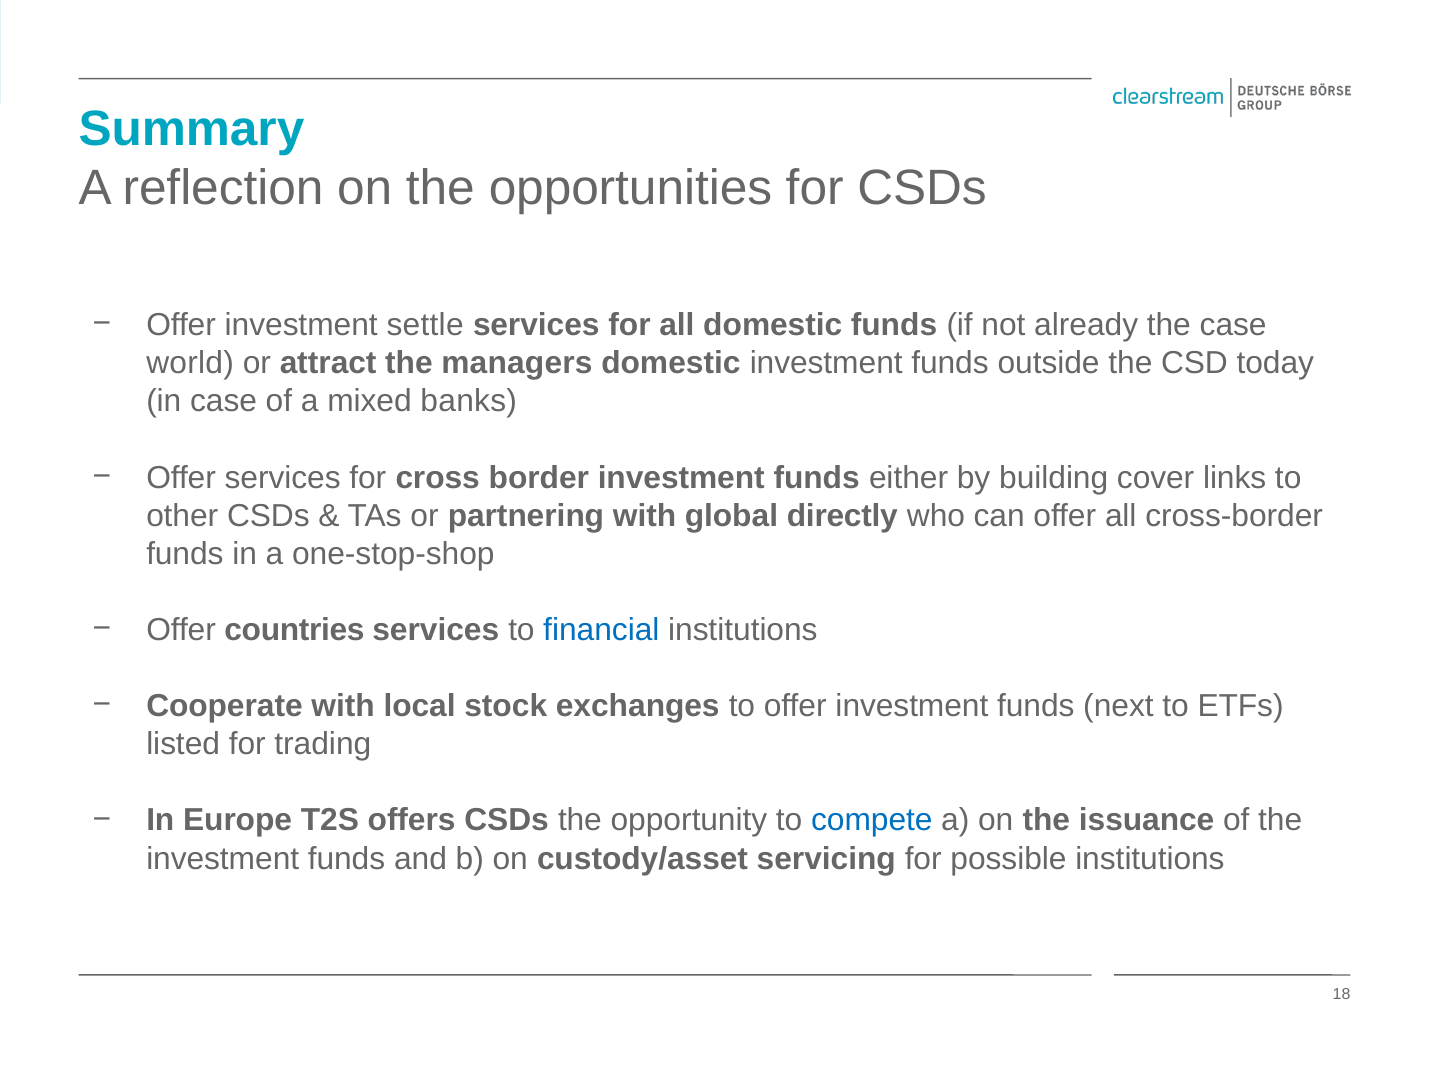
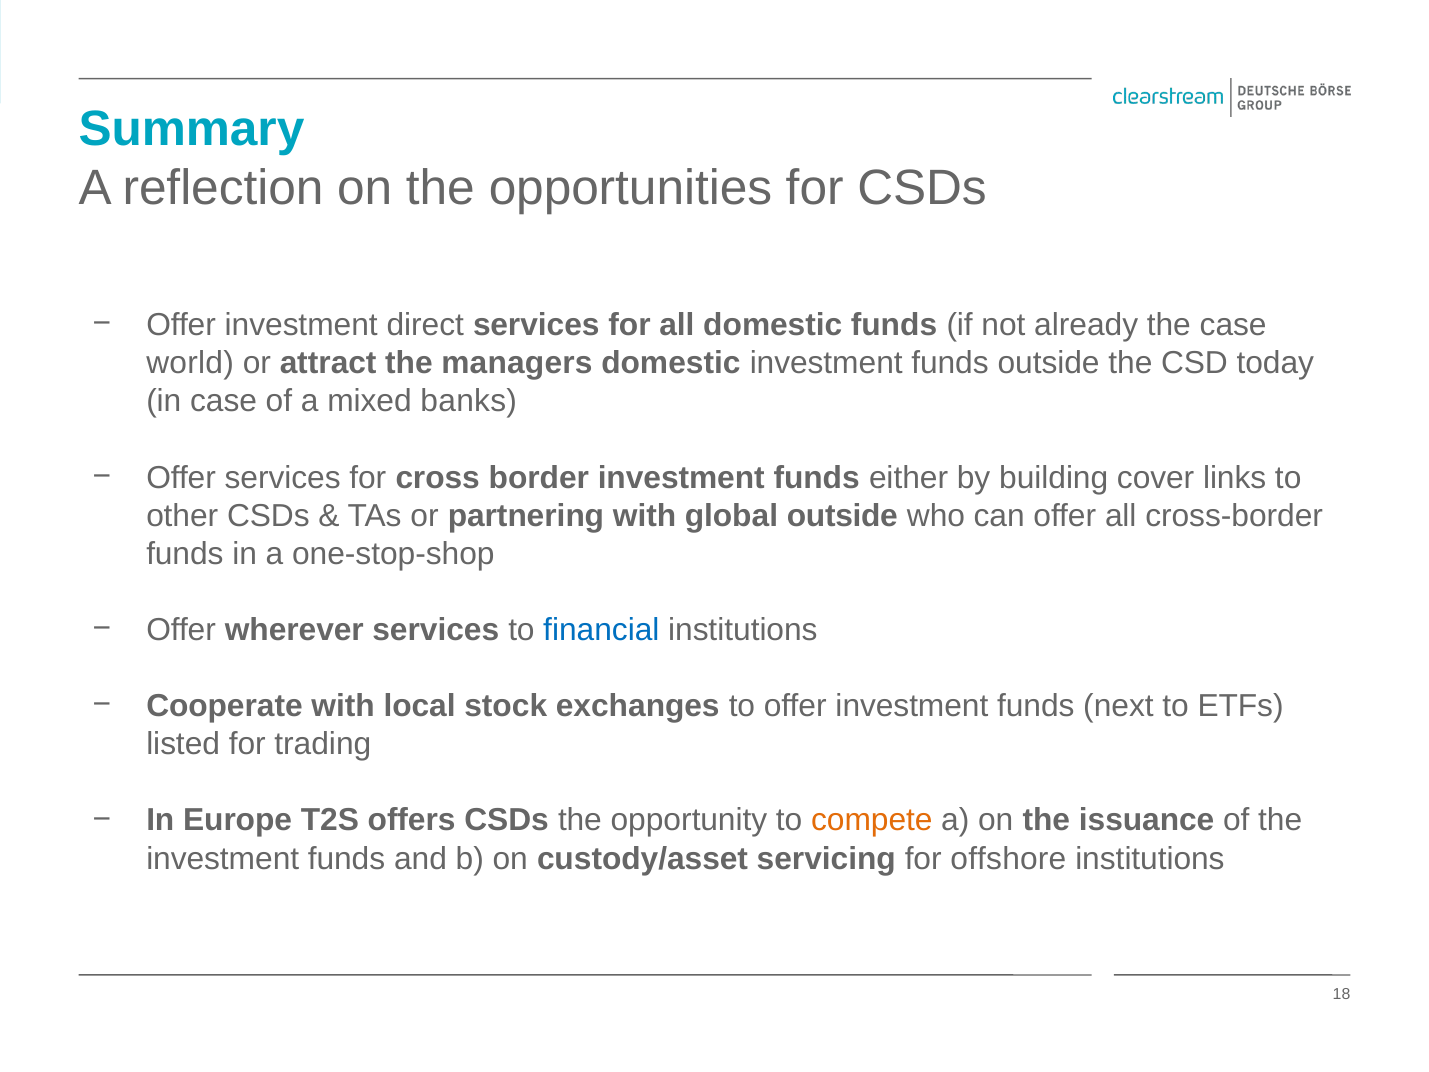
settle: settle -> direct (425, 325)
global directly: directly -> outside (842, 516)
countries: countries -> wherever (294, 630)
compete colour: blue -> orange (872, 820)
possible: possible -> offshore (1008, 858)
